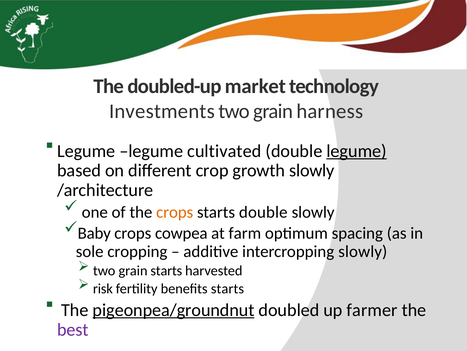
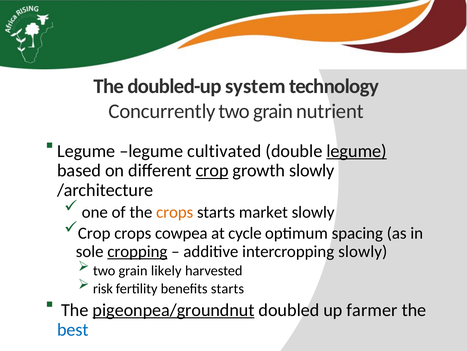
market: market -> system (255, 86)
Investments: Investments -> Concurrently (162, 111)
harness: harness -> nutrient (330, 111)
crop underline: none -> present (212, 170)
starts double: double -> market (263, 212)
Baby: Baby -> Crop (94, 233)
farm: farm -> cycle (245, 233)
cropping underline: none -> present (137, 251)
grain starts: starts -> likely (166, 270)
best colour: purple -> blue (73, 329)
